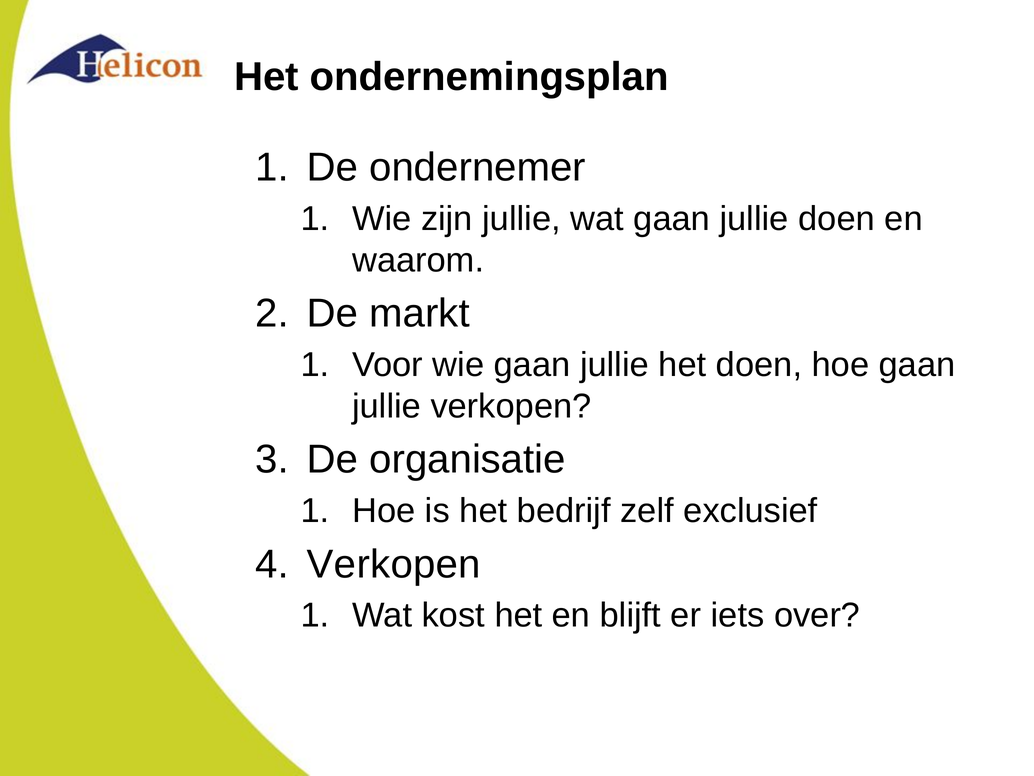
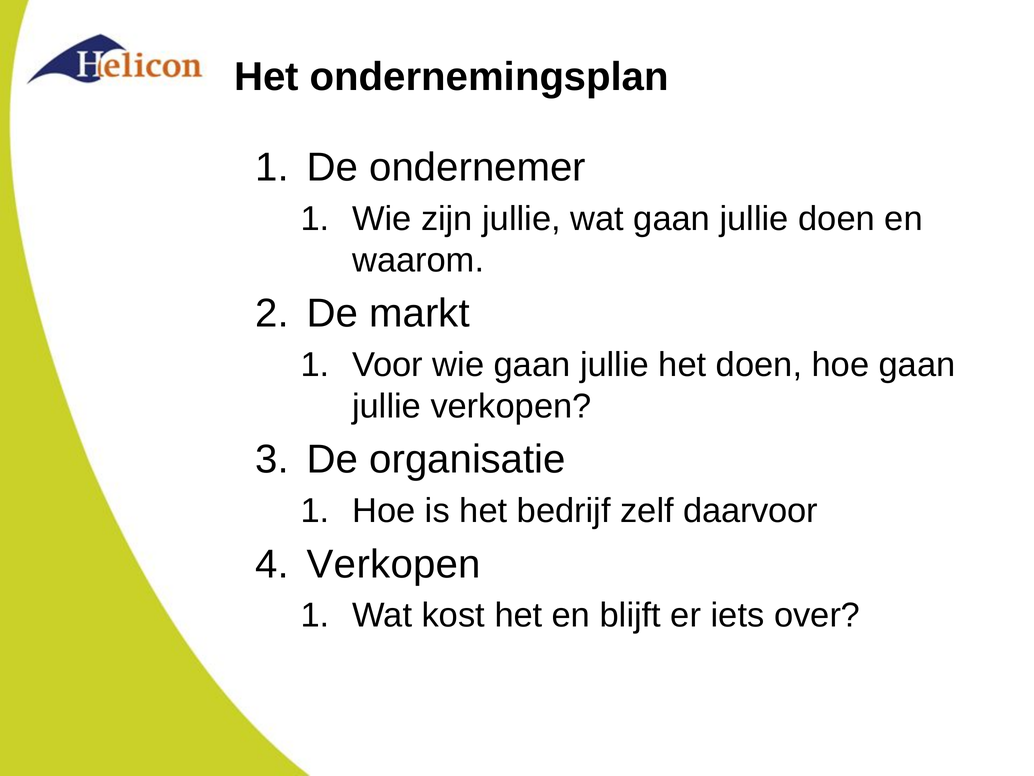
exclusief: exclusief -> daarvoor (751, 511)
